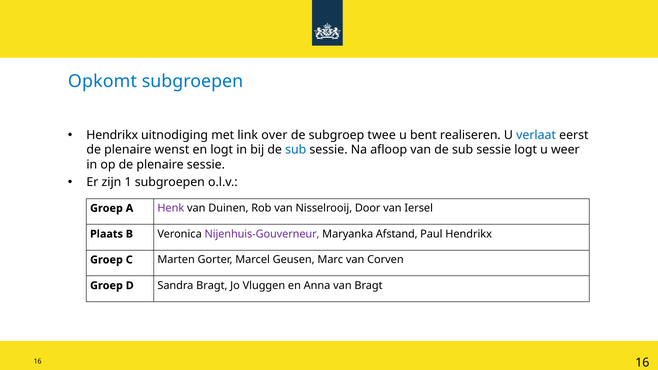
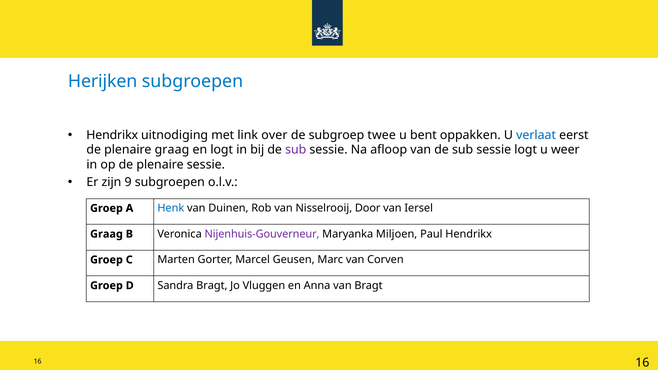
Opkomt: Opkomt -> Herijken (103, 81)
realiseren: realiseren -> oppakken (470, 135)
plenaire wenst: wenst -> graag (172, 150)
sub colour: blue -> purple (296, 150)
1: 1 -> 9 (128, 182)
Henk colour: purple -> blue (171, 208)
Plaats: Plaats -> Graag (106, 234)
Afstand: Afstand -> Miljoen (397, 234)
